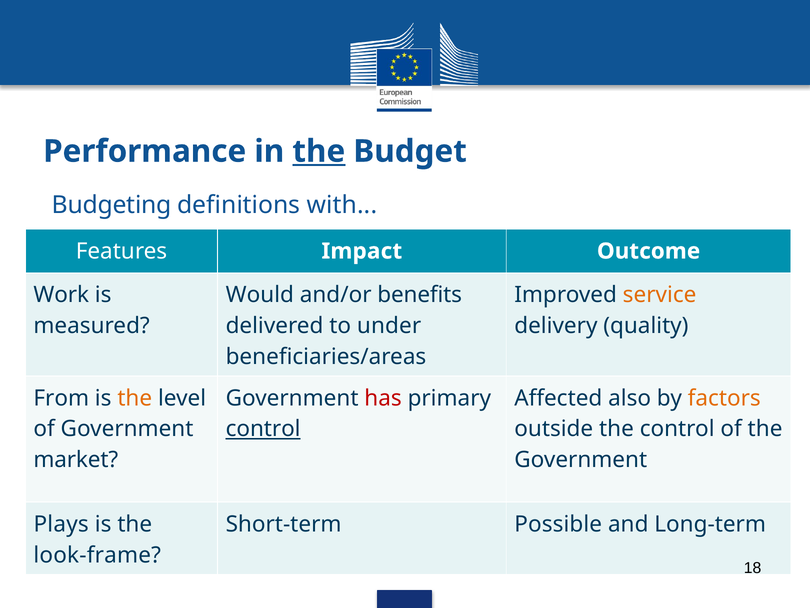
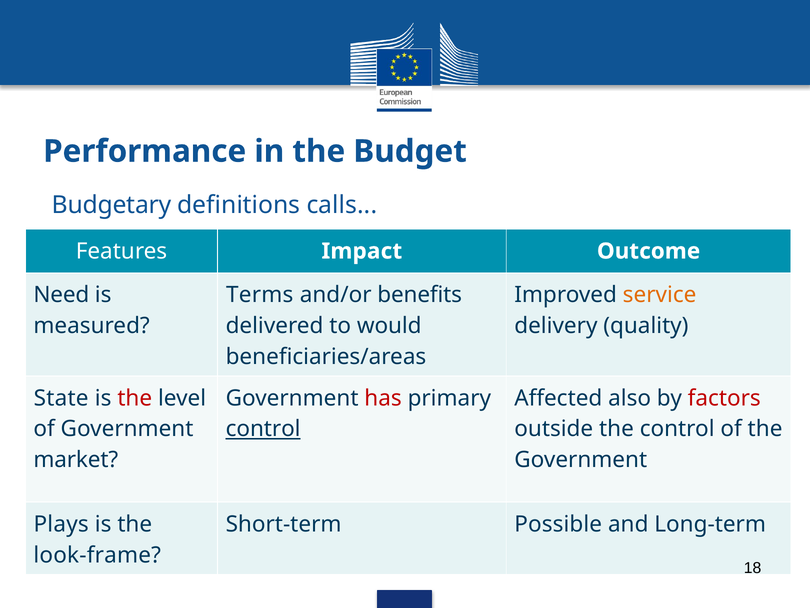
the underline: present -> none (319, 151)
Budgeting: Budgeting -> Budgetary (112, 205)
with: with -> calls (342, 205)
Work: Work -> Need (61, 295)
Would: Would -> Terms (260, 295)
under: under -> would (389, 326)
From: From -> State (61, 398)
the colour: orange -> red (135, 398)
factors colour: orange -> red (724, 398)
